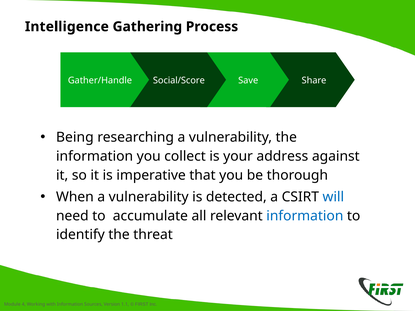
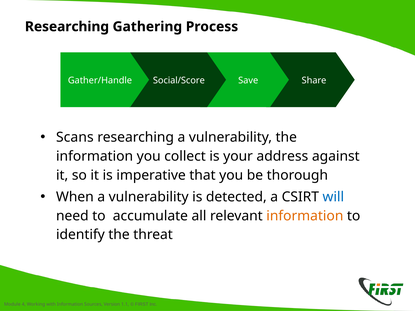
Intelligence: Intelligence -> Researching (67, 27)
Being: Being -> Scans (75, 137)
information colour: blue -> orange (305, 216)
